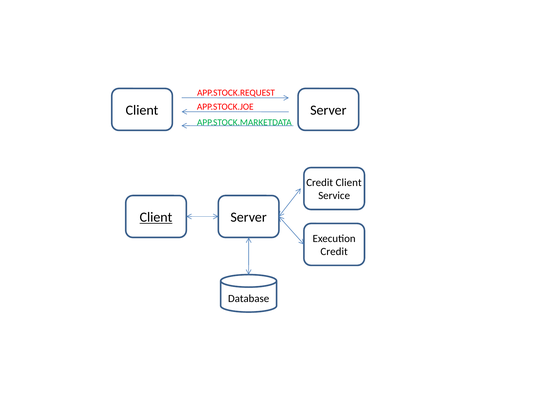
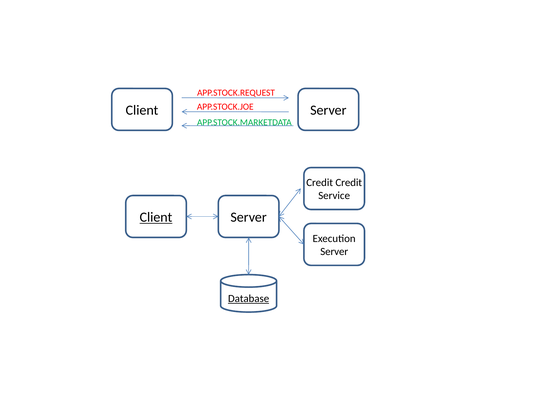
Credit Client: Client -> Credit (349, 183)
Credit: Credit -> Server (334, 252)
Database underline: none -> present (249, 299)
